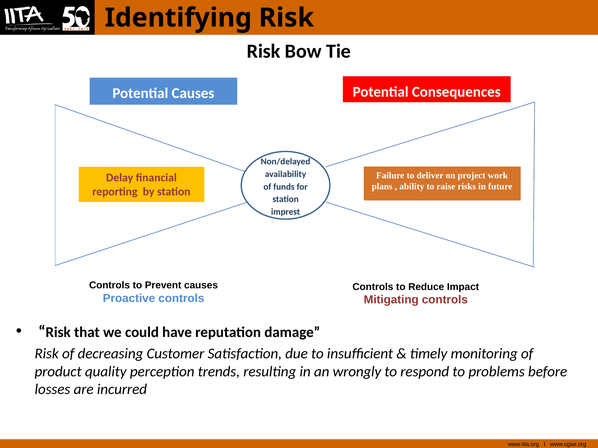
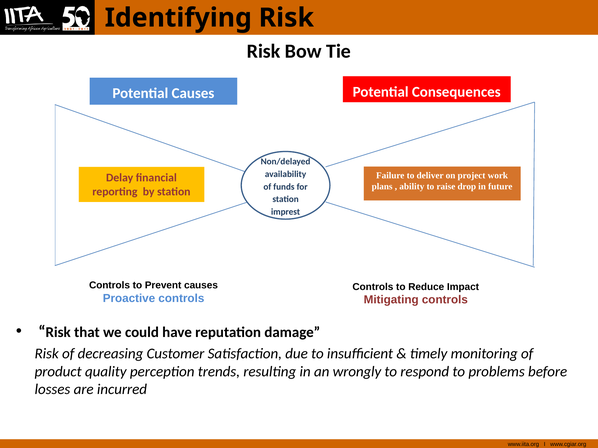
risks: risks -> drop (467, 187)
